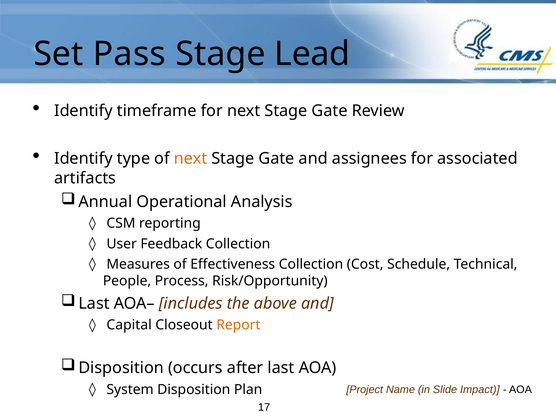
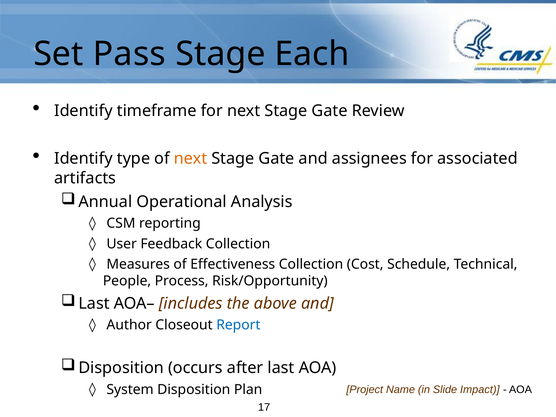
Lead: Lead -> Each (312, 54)
Capital: Capital -> Author (129, 325)
Report colour: orange -> blue (238, 325)
